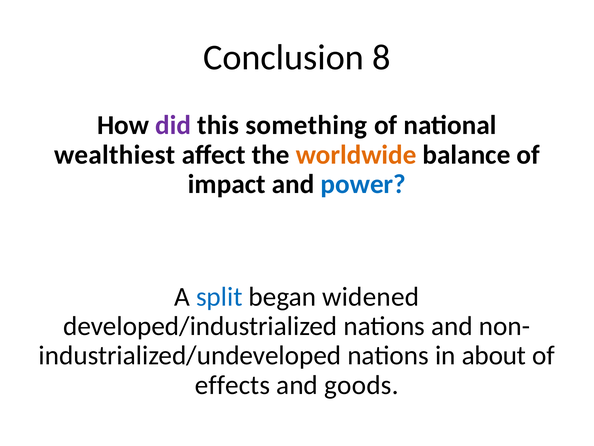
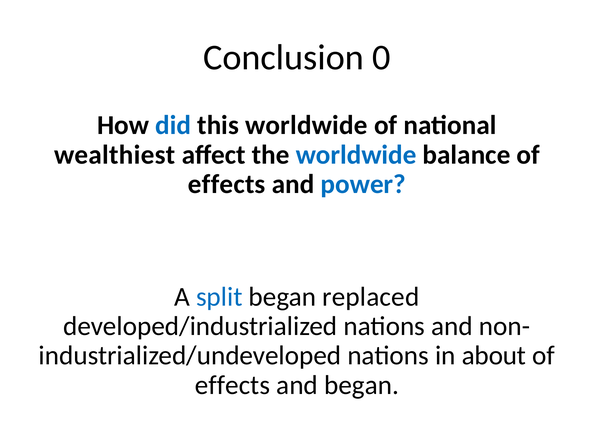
8: 8 -> 0 (381, 58)
did colour: purple -> blue (173, 125)
this something: something -> worldwide (306, 125)
worldwide colour: orange -> blue (356, 155)
impact: impact -> effects (227, 184)
widened: widened -> replaced (371, 296)
and goods: goods -> began (362, 385)
